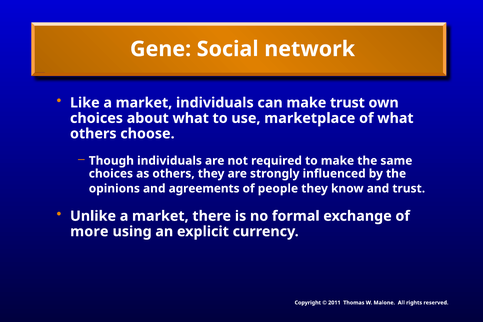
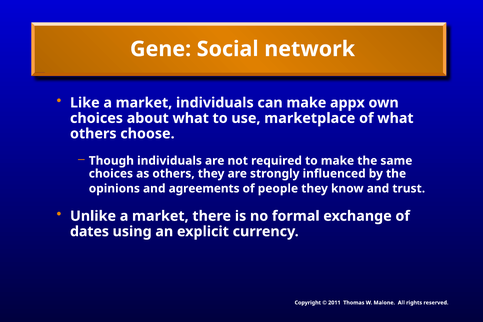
make trust: trust -> appx (347, 103)
more: more -> dates (89, 232)
